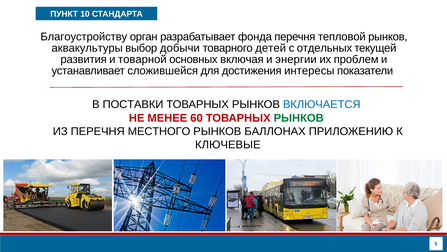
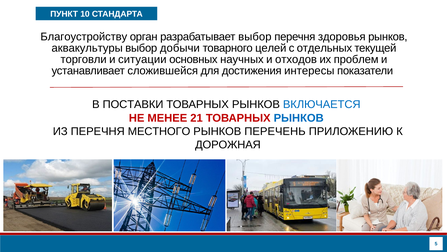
разрабатывает фонда: фонда -> выбор (255, 37)
тепловой: тепловой -> здоровья (342, 37)
детей: детей -> целей (271, 48)
развития: развития -> торговли (84, 59)
товарной: товарной -> ситуации (142, 59)
включая: включая -> научных (242, 59)
энергии: энергии -> отходов (296, 59)
60: 60 -> 21 (197, 118)
РЫНКОВ colour: green -> blue (299, 118)
БАЛЛОНАХ: БАЛЛОНАХ -> ПЕРЕЧЕНЬ (275, 131)
КЛЮЧЕВЫЕ: КЛЮЧЕВЫЕ -> ДОРОЖНАЯ (228, 145)
